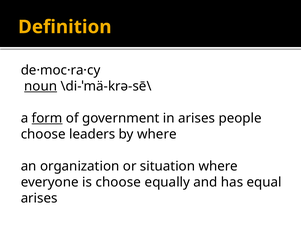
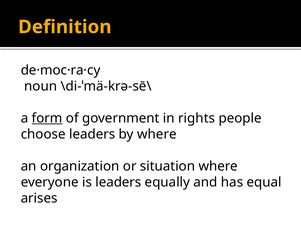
noun underline: present -> none (41, 86)
in arises: arises -> rights (197, 119)
is choose: choose -> leaders (118, 183)
